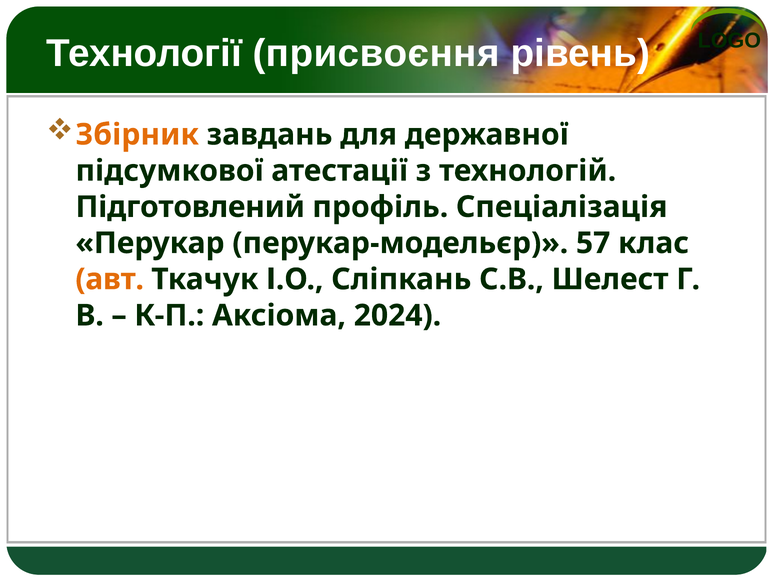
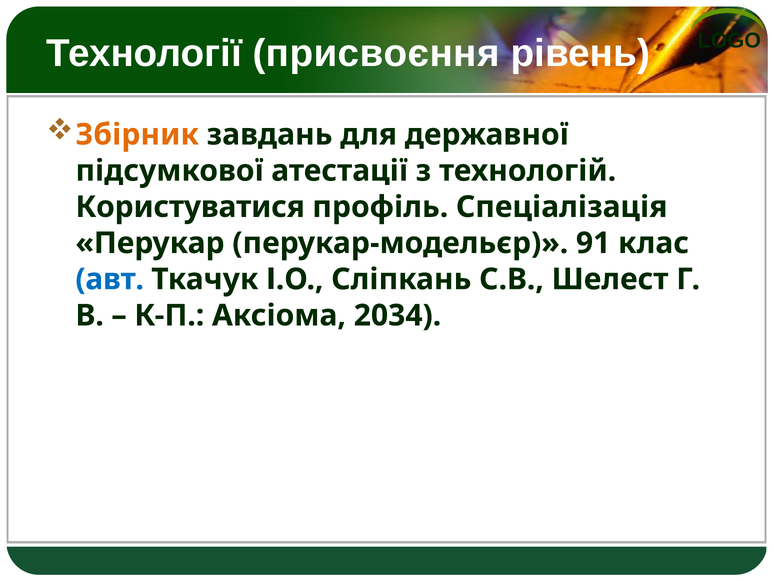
Підготовлений: Підготовлений -> Користуватися (190, 207)
57: 57 -> 91 (593, 243)
авт colour: orange -> blue (110, 279)
2024: 2024 -> 2034 (397, 315)
